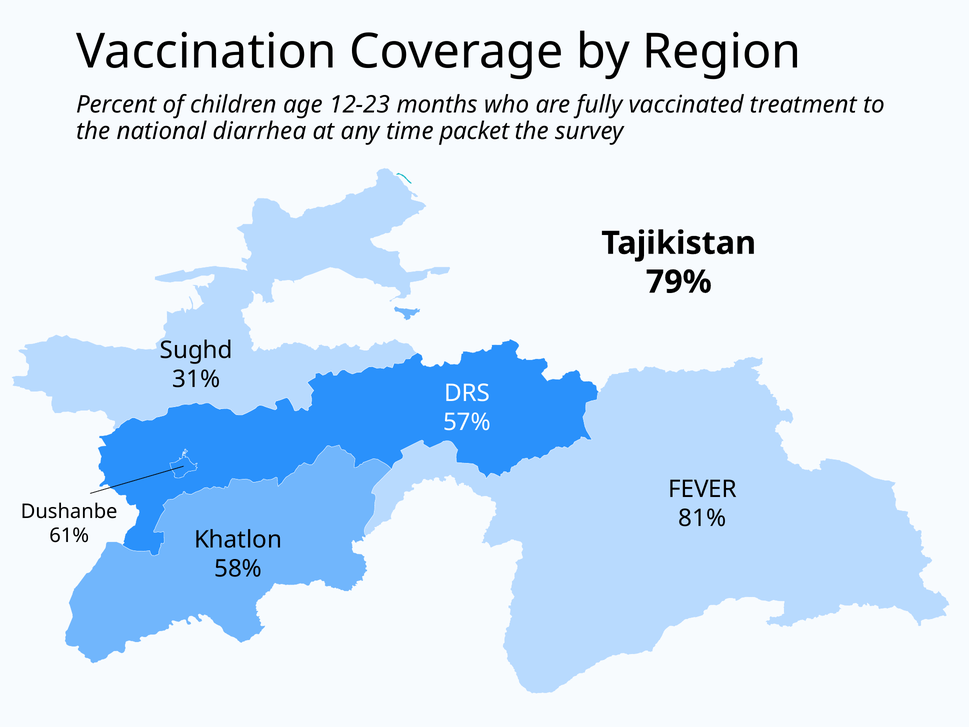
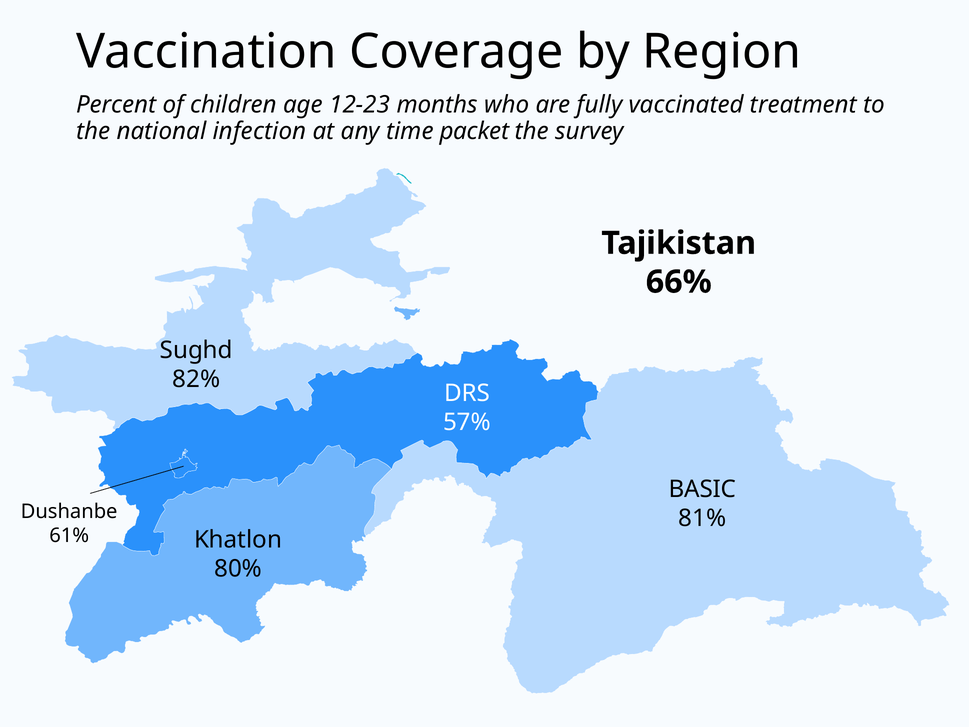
diarrhea: diarrhea -> infection (259, 131)
79%: 79% -> 66% (679, 282)
31%: 31% -> 82% (196, 379)
FEVER: FEVER -> BASIC (702, 489)
58%: 58% -> 80% (238, 568)
